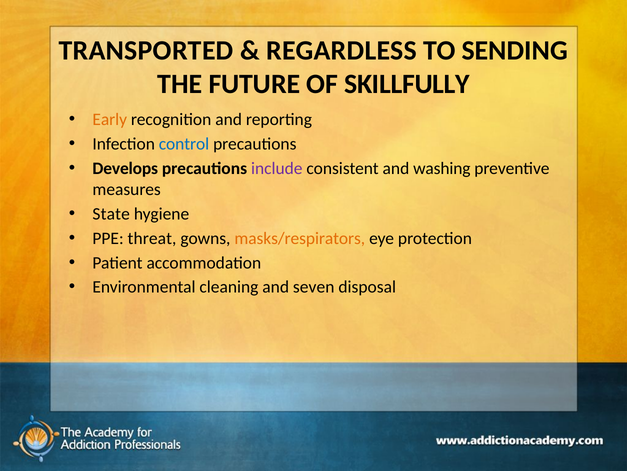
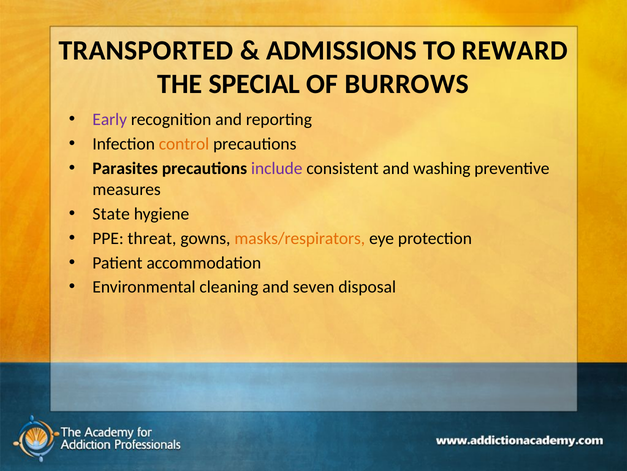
REGARDLESS: REGARDLESS -> ADMISSIONS (342, 51)
SENDING: SENDING -> REWARD (515, 51)
FUTURE: FUTURE -> SPECIAL (254, 84)
SKILLFULLY: SKILLFULLY -> BURROWS (407, 84)
Early colour: orange -> purple (110, 119)
control colour: blue -> orange (184, 144)
Develops: Develops -> Parasites (125, 168)
